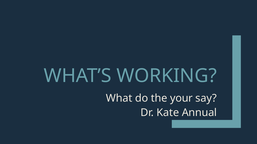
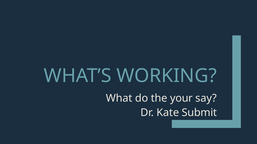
Annual: Annual -> Submit (199, 113)
